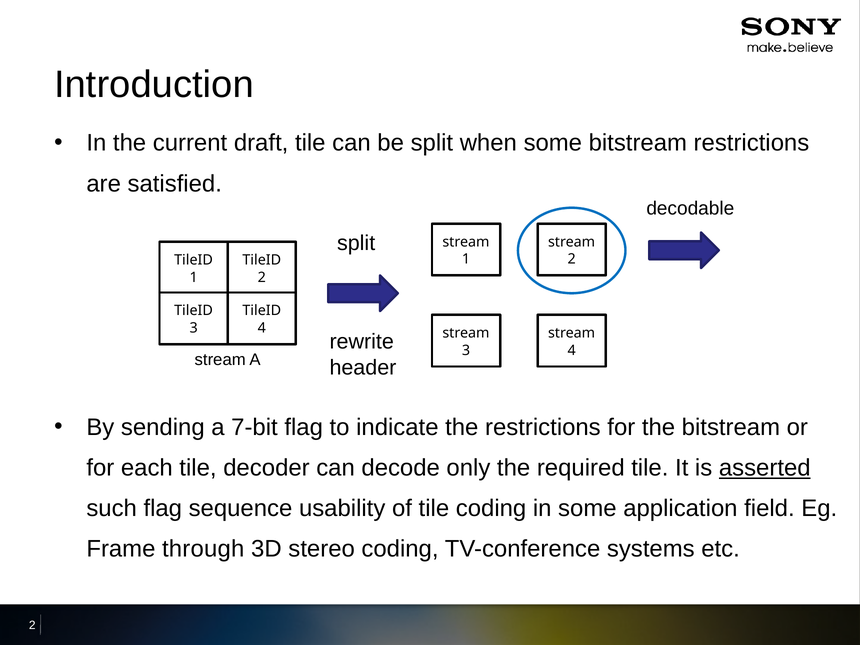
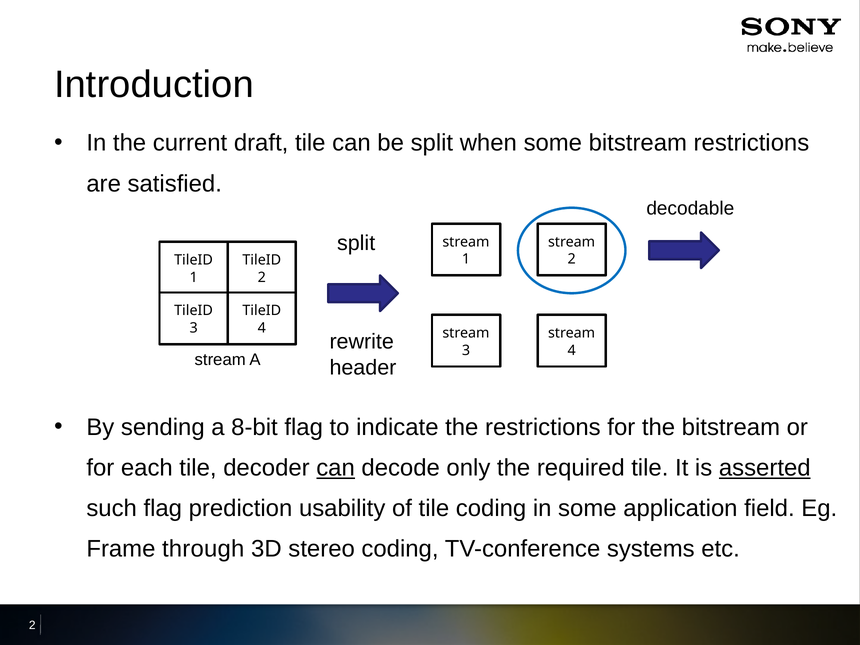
7-bit: 7-bit -> 8-bit (254, 427)
can underline: none -> present (336, 468)
sequence: sequence -> prediction (240, 508)
